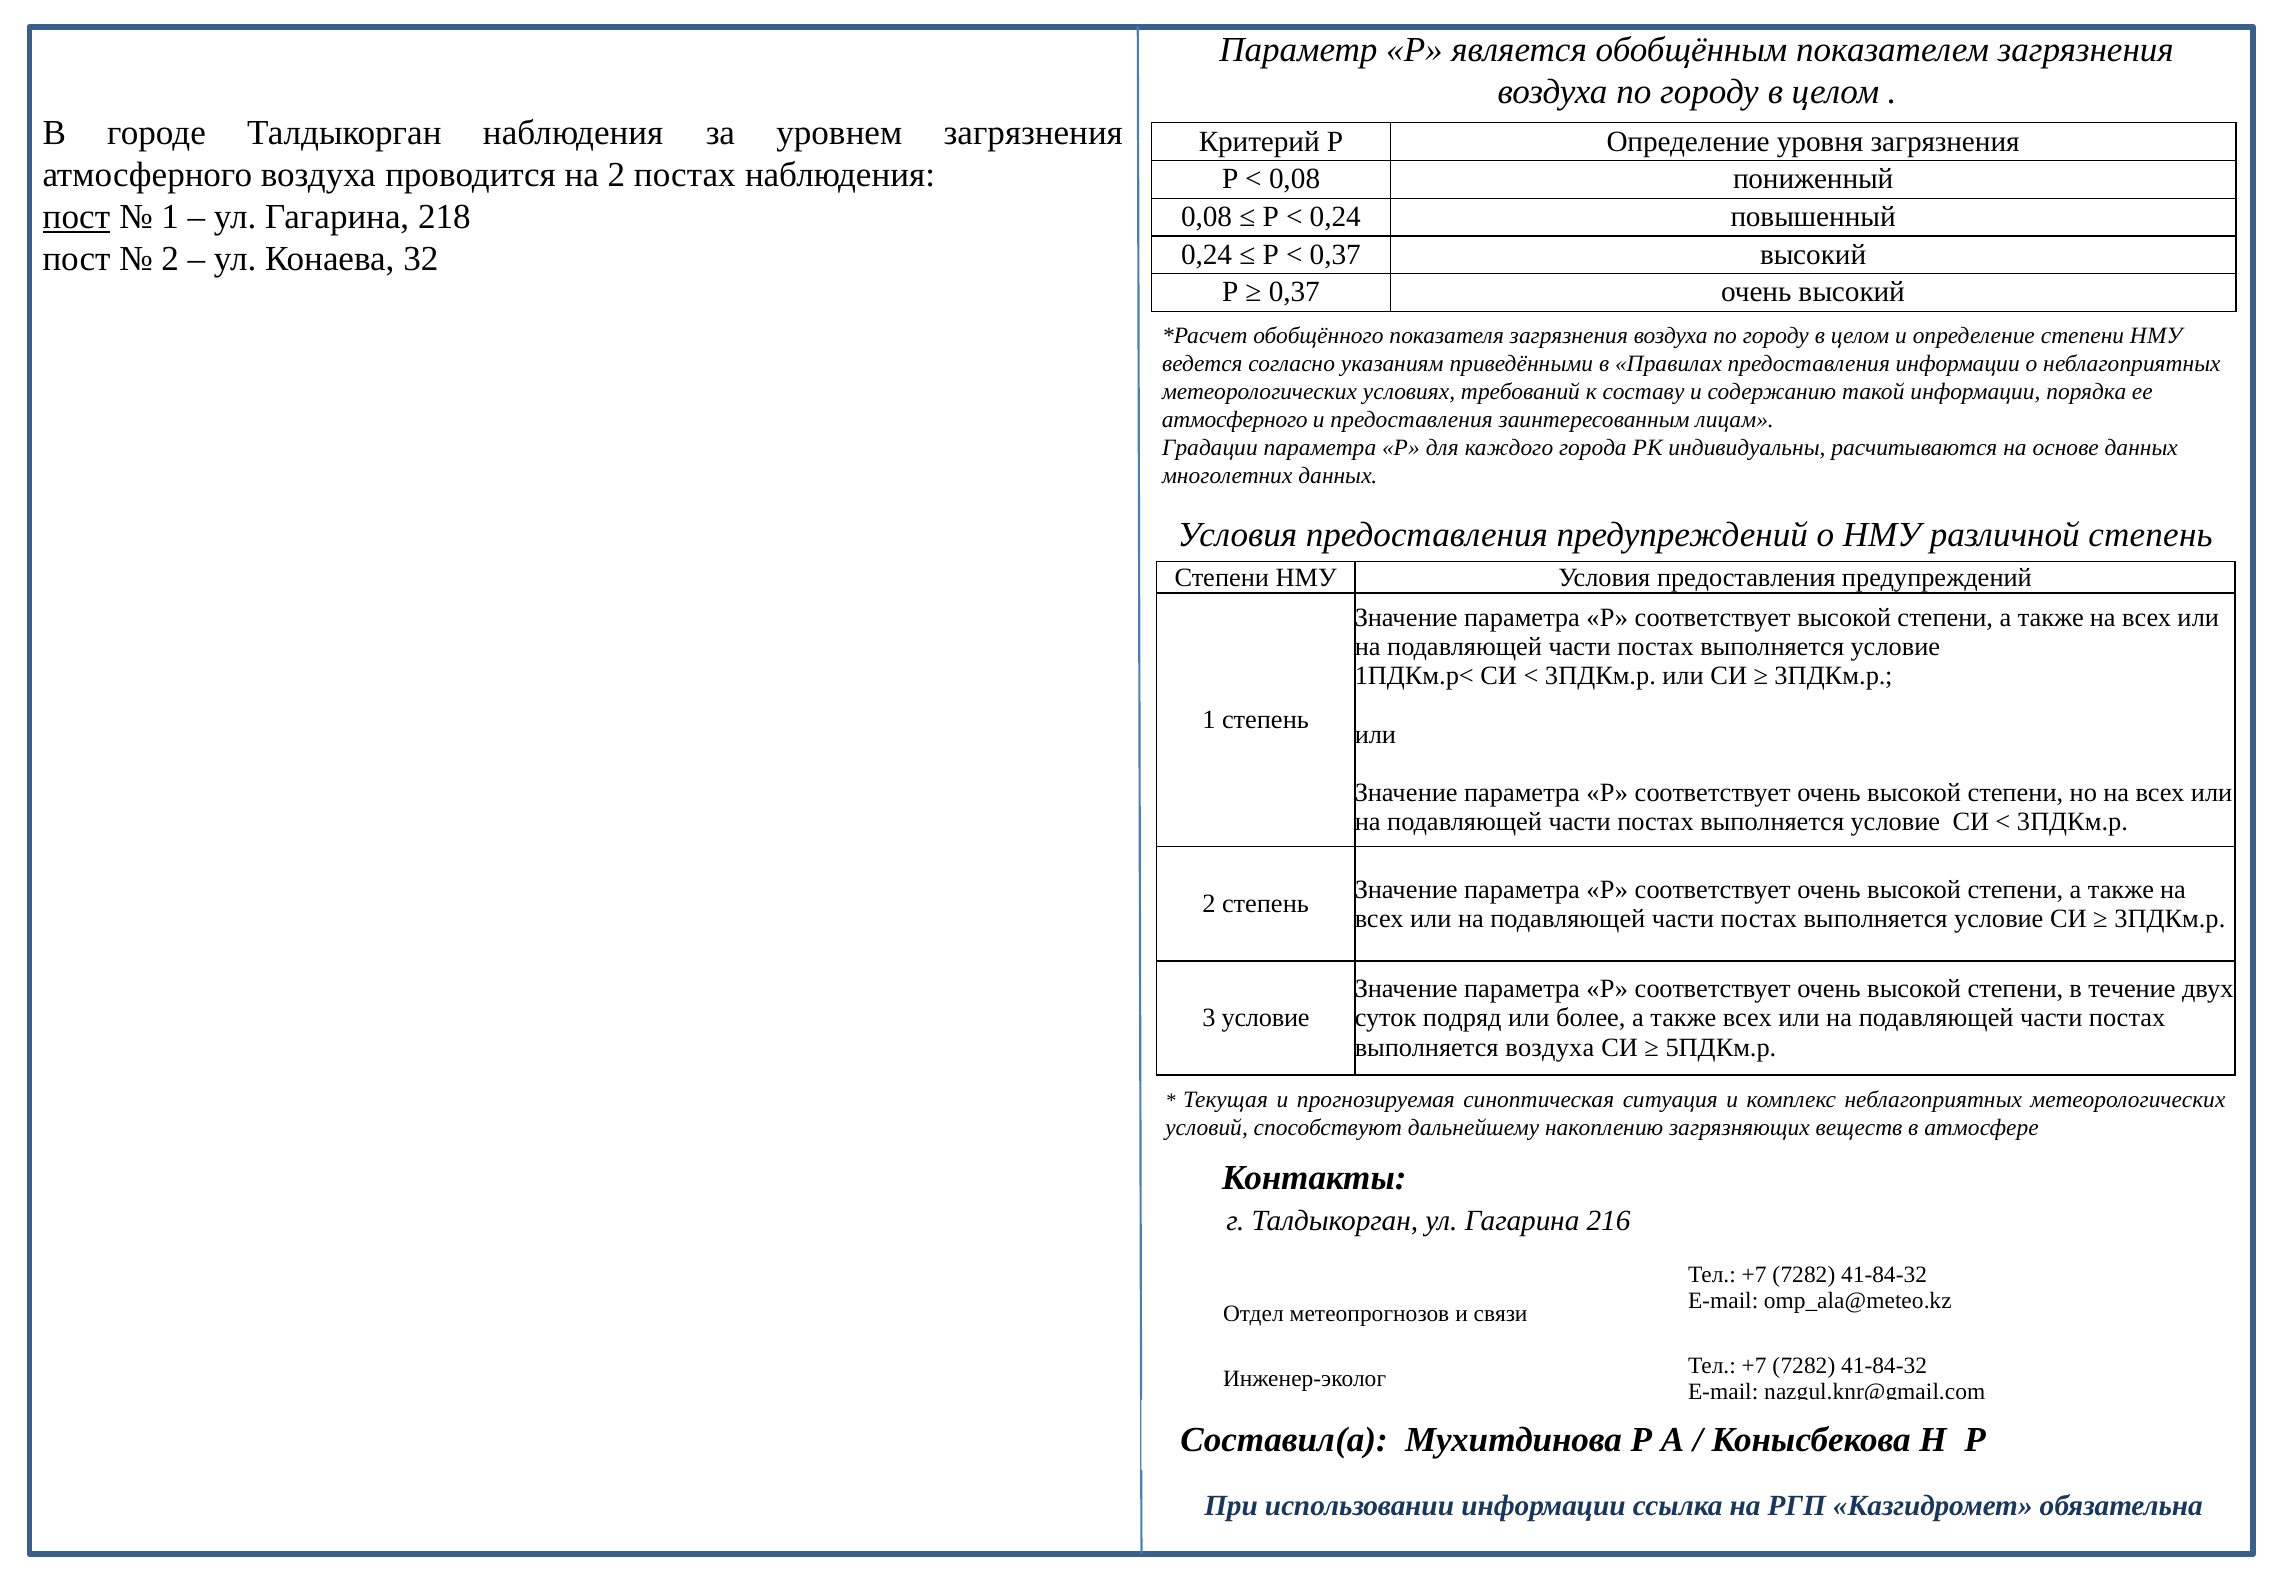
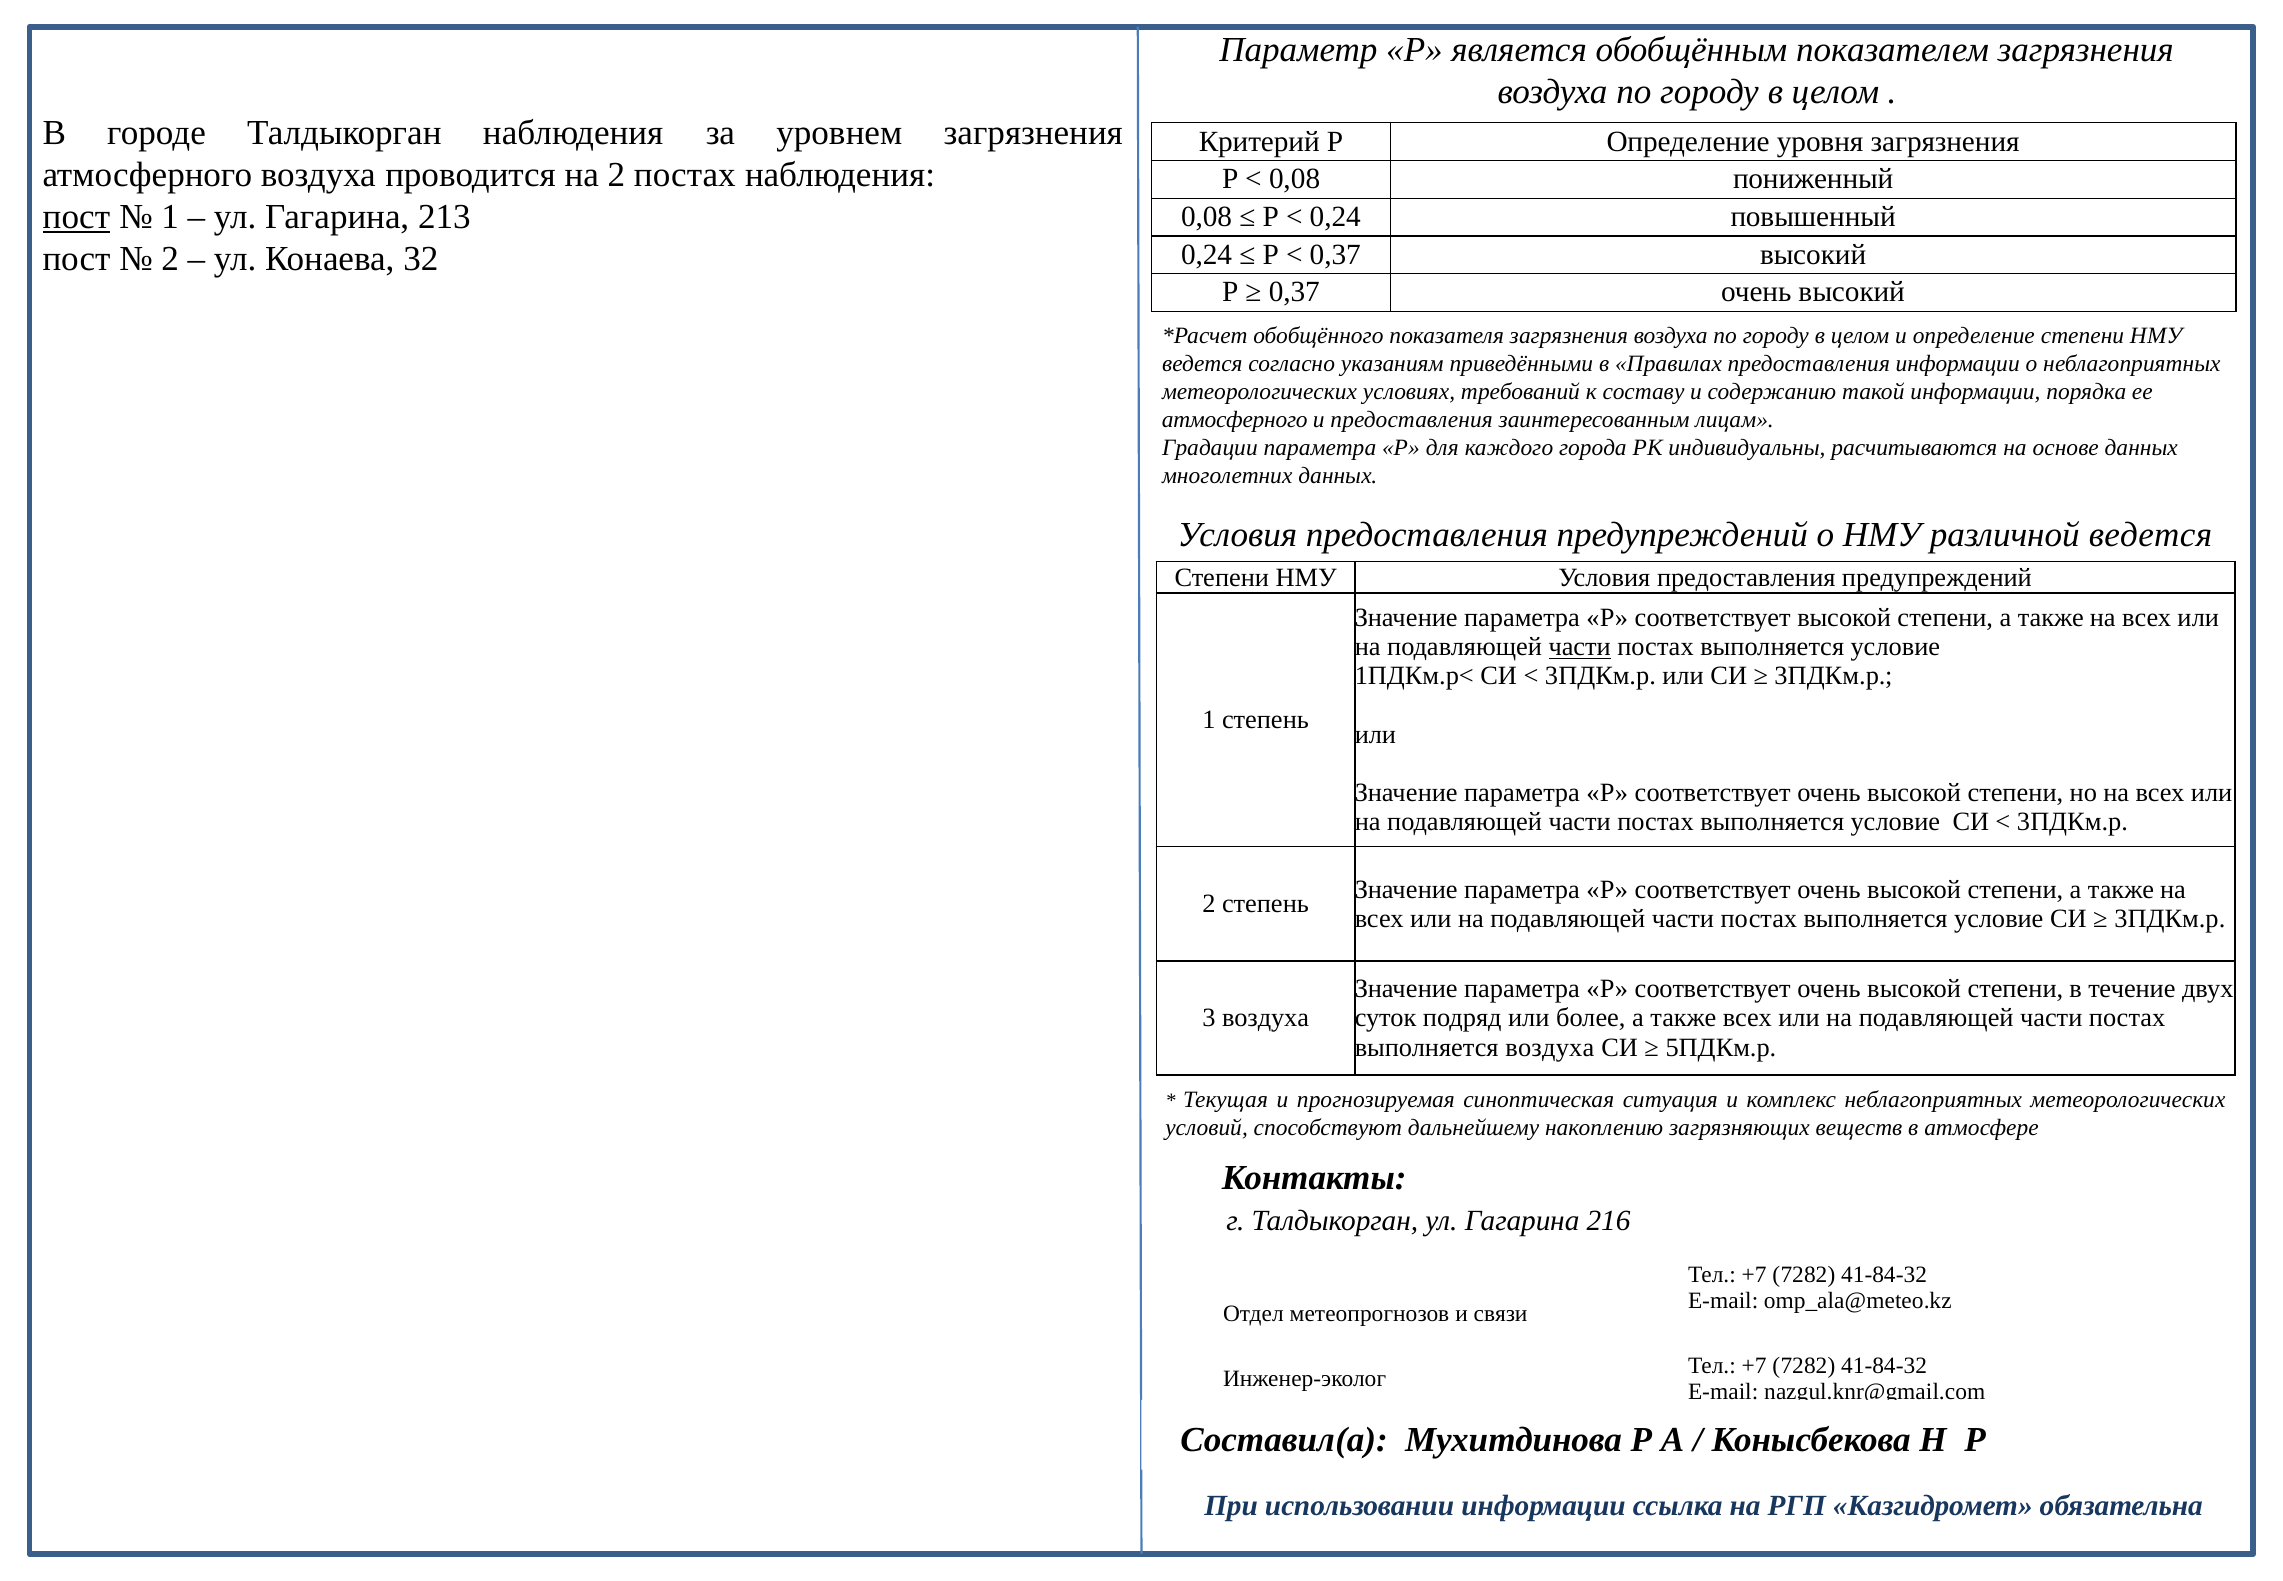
218: 218 -> 213 (444, 217)
различной степень: степень -> ведется (2150, 535)
части underline: none -> present (1580, 647)
3 условие: условие -> воздуха (1266, 1018)
